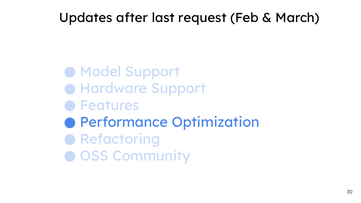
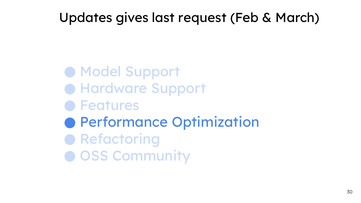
after: after -> gives (132, 18)
